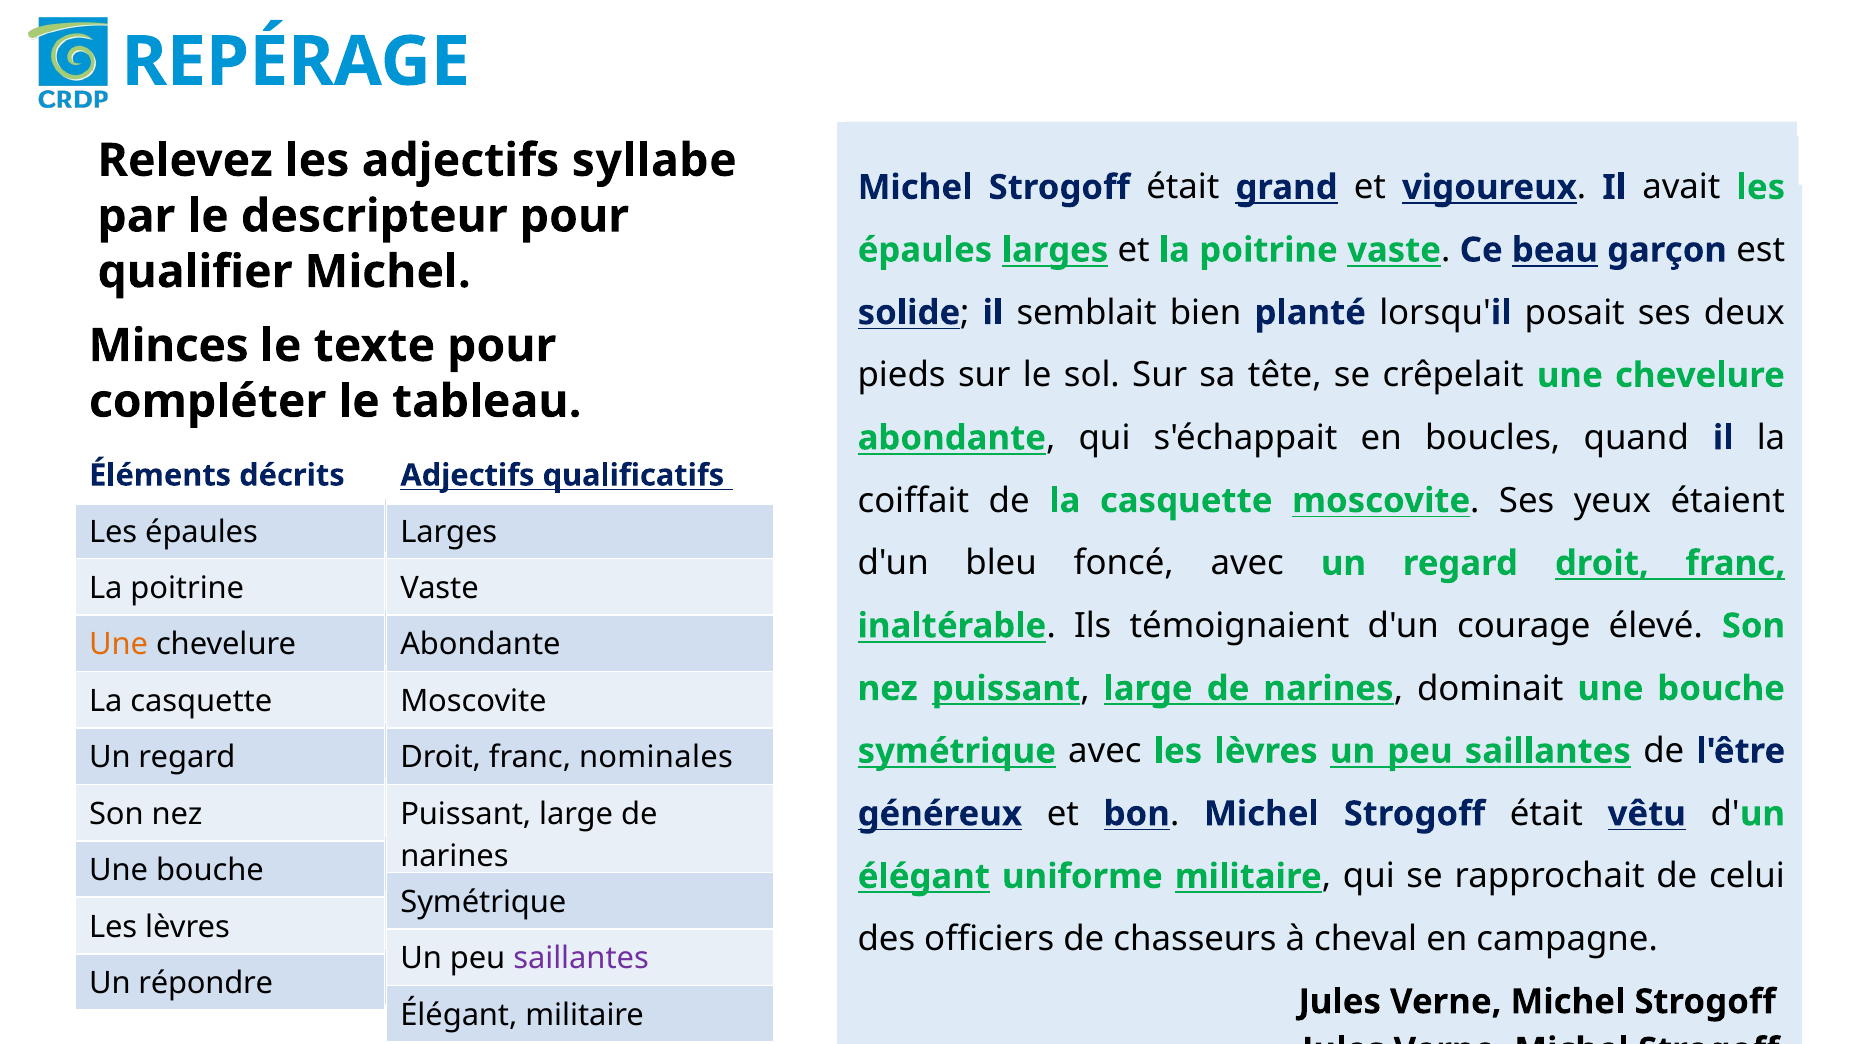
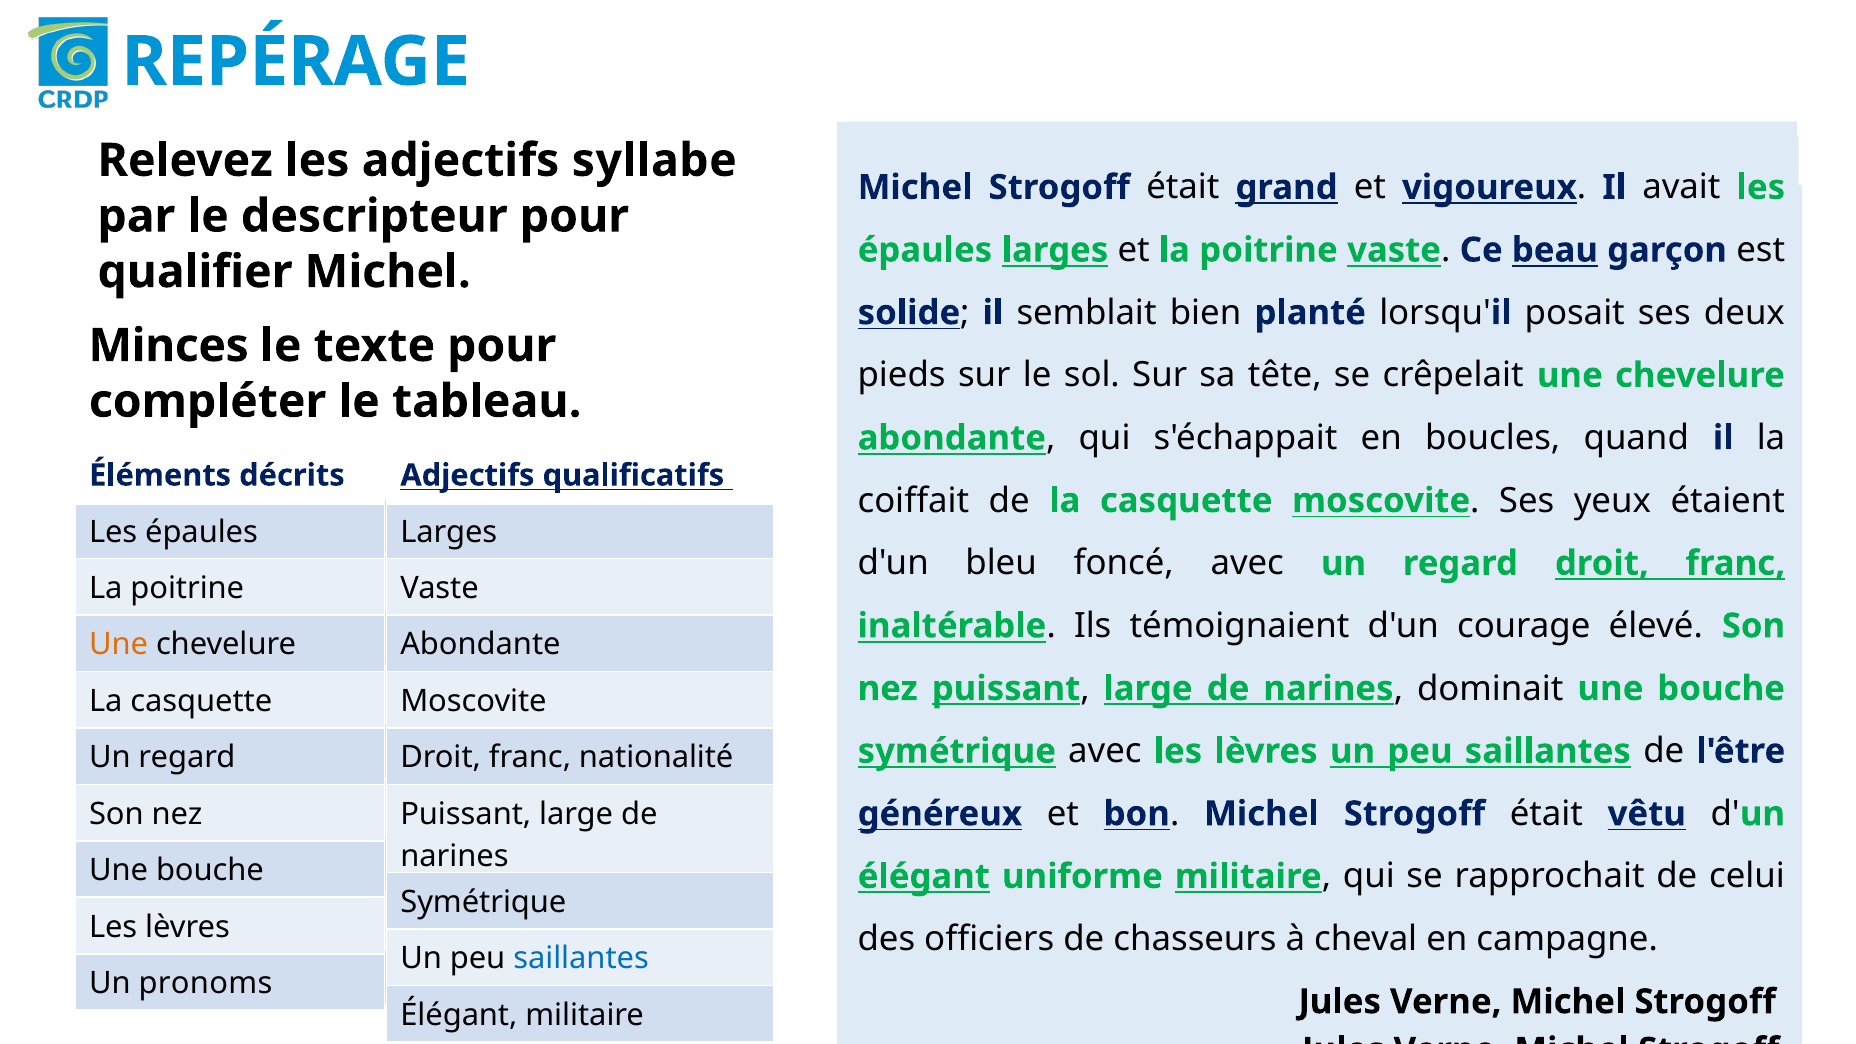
nominales: nominales -> nationalité (656, 758)
saillantes colour: purple -> blue (581, 959)
répondre: répondre -> pronoms (205, 983)
